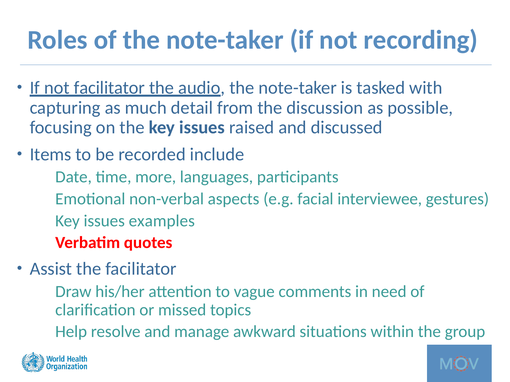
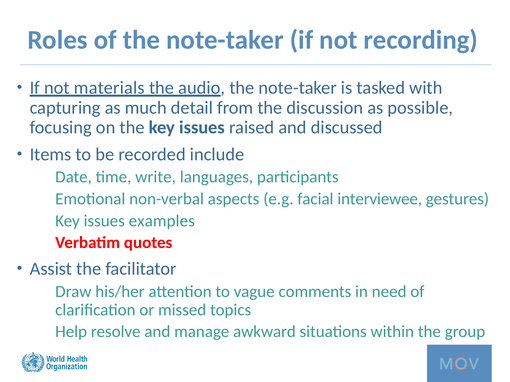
not facilitator: facilitator -> materials (109, 88)
more: more -> write (156, 177)
